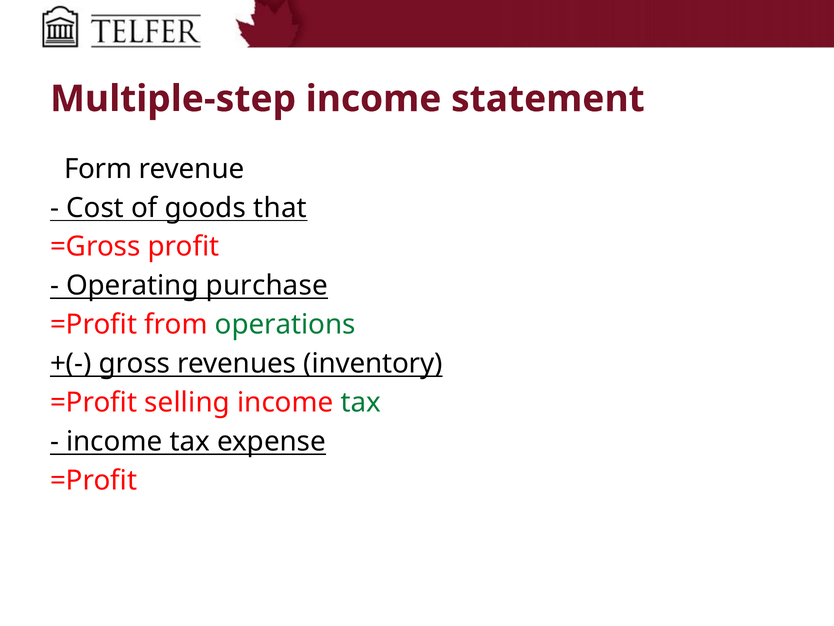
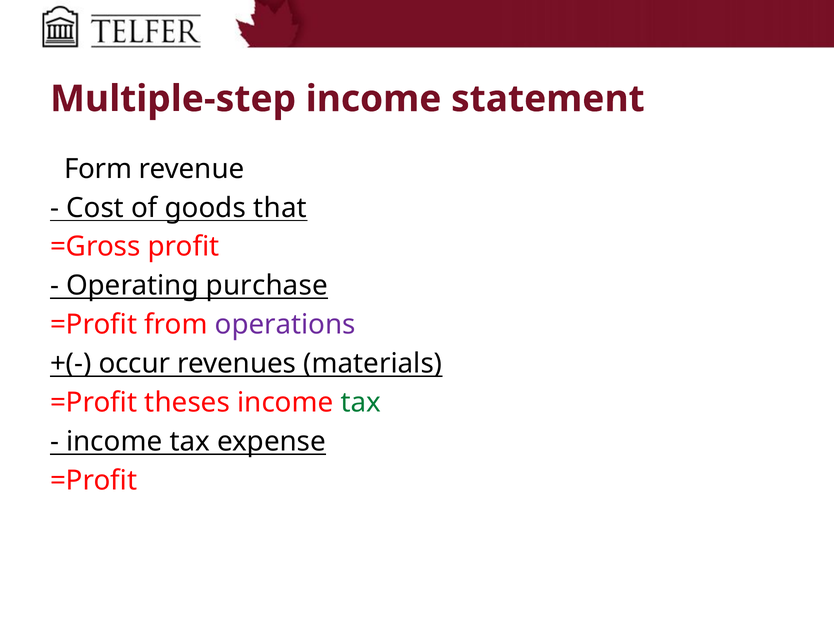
operations colour: green -> purple (285, 324)
gross: gross -> occur (134, 363)
inventory: inventory -> materials (373, 363)
selling: selling -> theses (187, 402)
